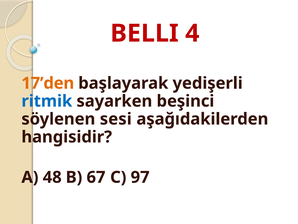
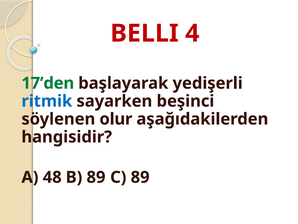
17’den colour: orange -> green (48, 83)
sesi: sesi -> olur (116, 119)
67: 67 -> 89 (96, 177)
C 97: 97 -> 89 (140, 177)
